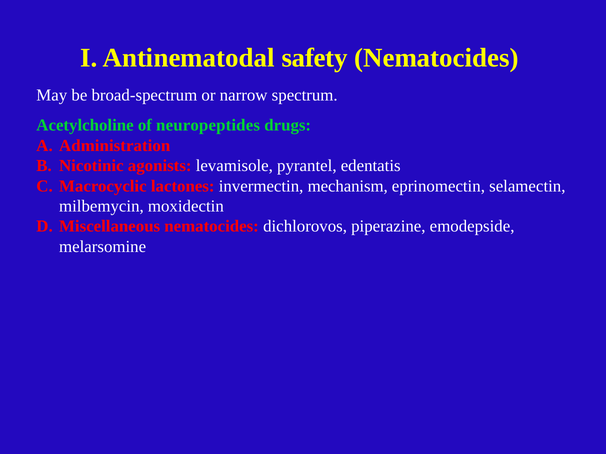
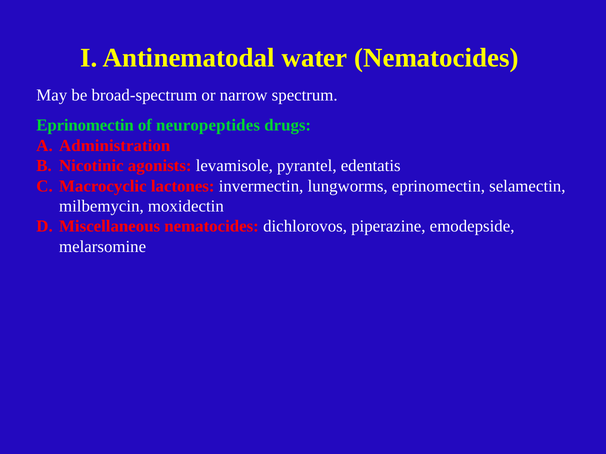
safety: safety -> water (314, 58)
Acetylcholine: Acetylcholine -> Eprinomectin (85, 125)
mechanism: mechanism -> lungworms (348, 186)
